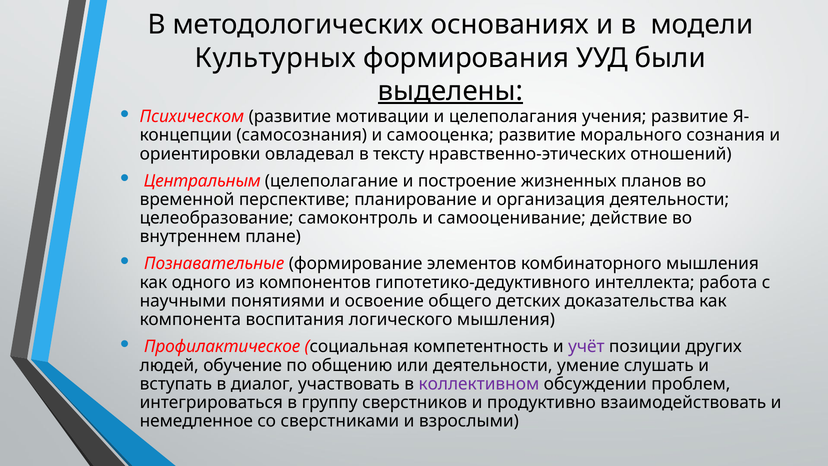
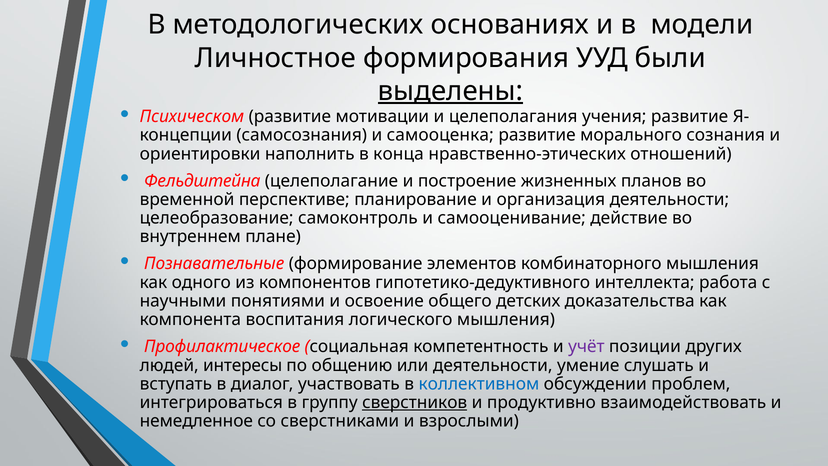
Культурных: Культурных -> Личностное (275, 58)
овладевал: овладевал -> наполнить (310, 154)
тексту: тексту -> конца (399, 154)
Центральным: Центральным -> Фельдштейна (202, 181)
обучение: обучение -> интересы (243, 365)
коллективном colour: purple -> blue (479, 384)
сверстников underline: none -> present (415, 402)
